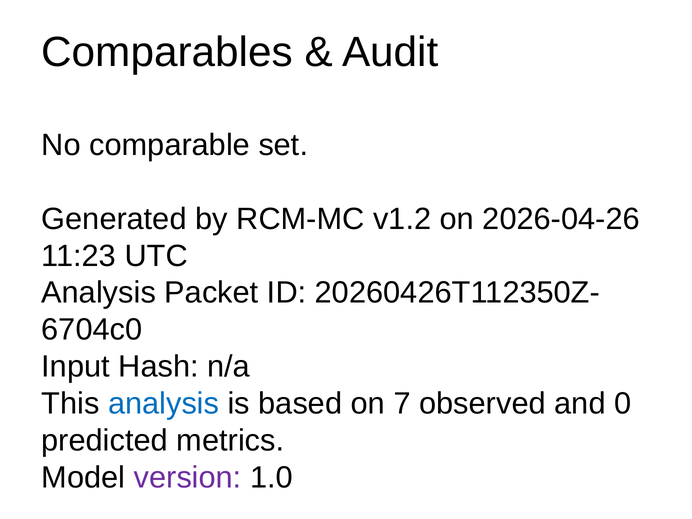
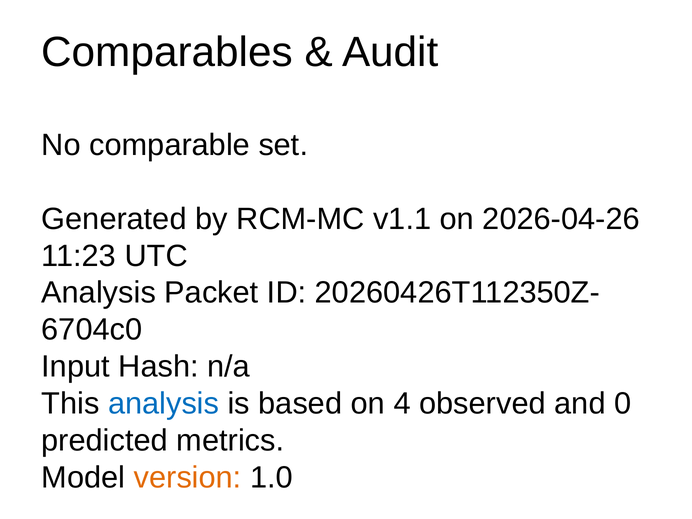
v1.2: v1.2 -> v1.1 (402, 219)
7: 7 -> 4 (402, 404)
version colour: purple -> orange (188, 477)
